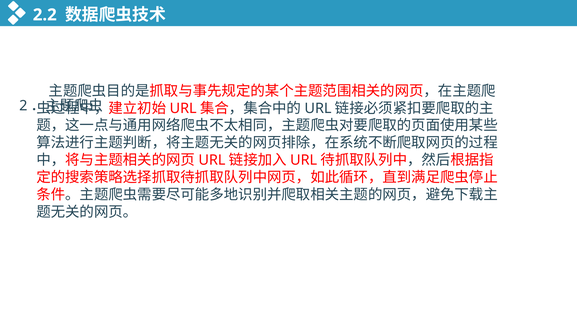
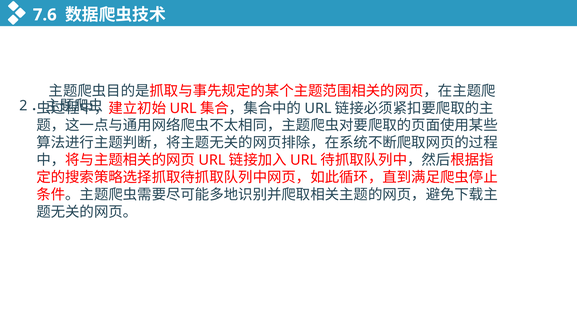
2.2: 2.2 -> 7.6 (45, 15)
